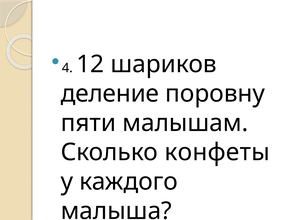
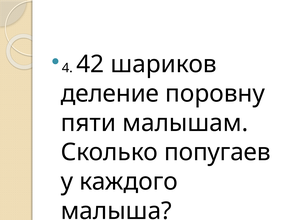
12: 12 -> 42 (90, 64)
конфеты: конфеты -> попугаев (217, 152)
